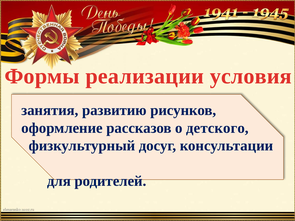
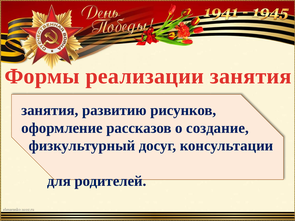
реализации условия: условия -> занятия (251, 76)
детского: детского -> создание (217, 128)
